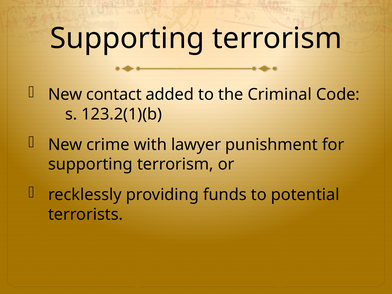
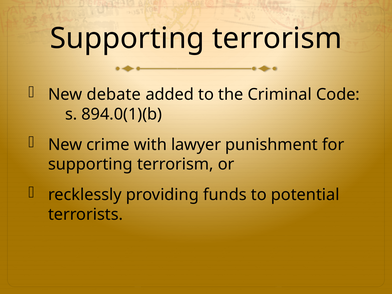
contact: contact -> debate (114, 95)
123.2(1)(b: 123.2(1)(b -> 894.0(1)(b (122, 114)
